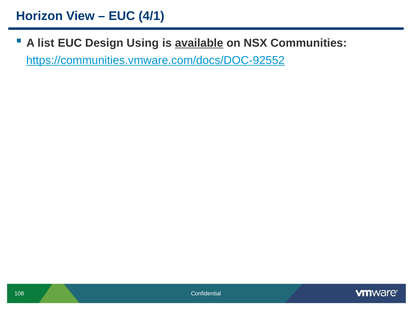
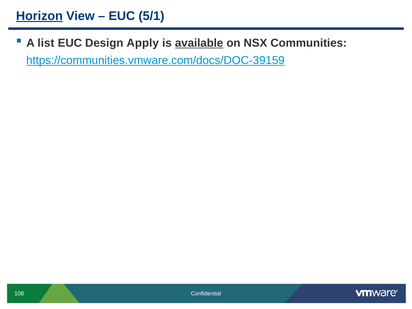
Horizon underline: none -> present (39, 16)
4/1: 4/1 -> 5/1 (151, 16)
Using: Using -> Apply (143, 43)
https://communities.vmware.com/docs/DOC-92552: https://communities.vmware.com/docs/DOC-92552 -> https://communities.vmware.com/docs/DOC-39159 (155, 60)
